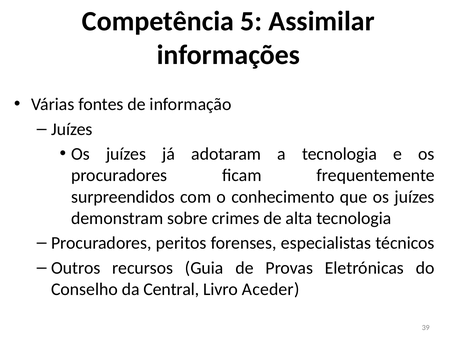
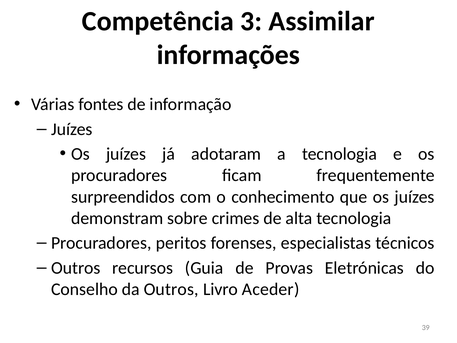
5: 5 -> 3 (251, 21)
da Central: Central -> Outros (171, 289)
